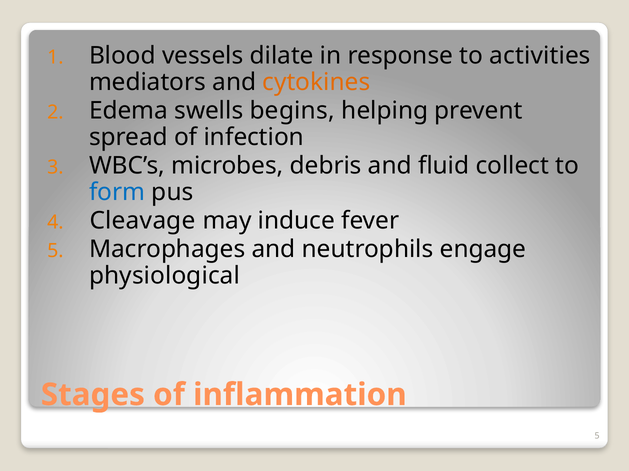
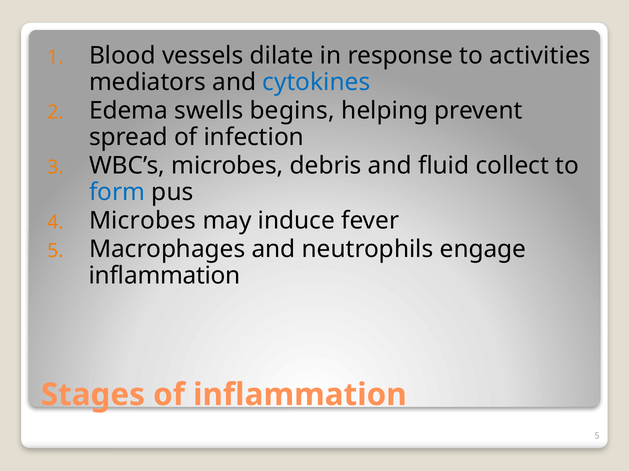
cytokines colour: orange -> blue (316, 82)
Cleavage: Cleavage -> Microbes (143, 221)
physiological: physiological -> inflammation (165, 276)
